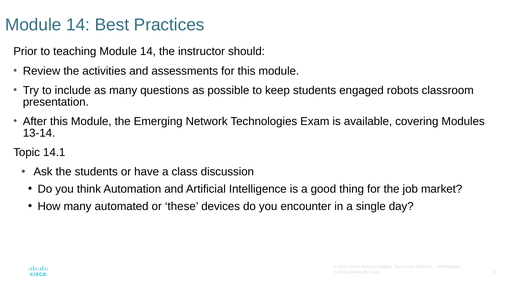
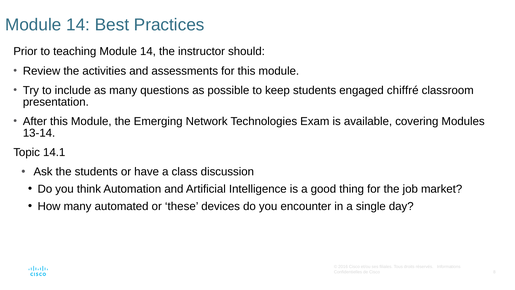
robots: robots -> chiffré (403, 90)
